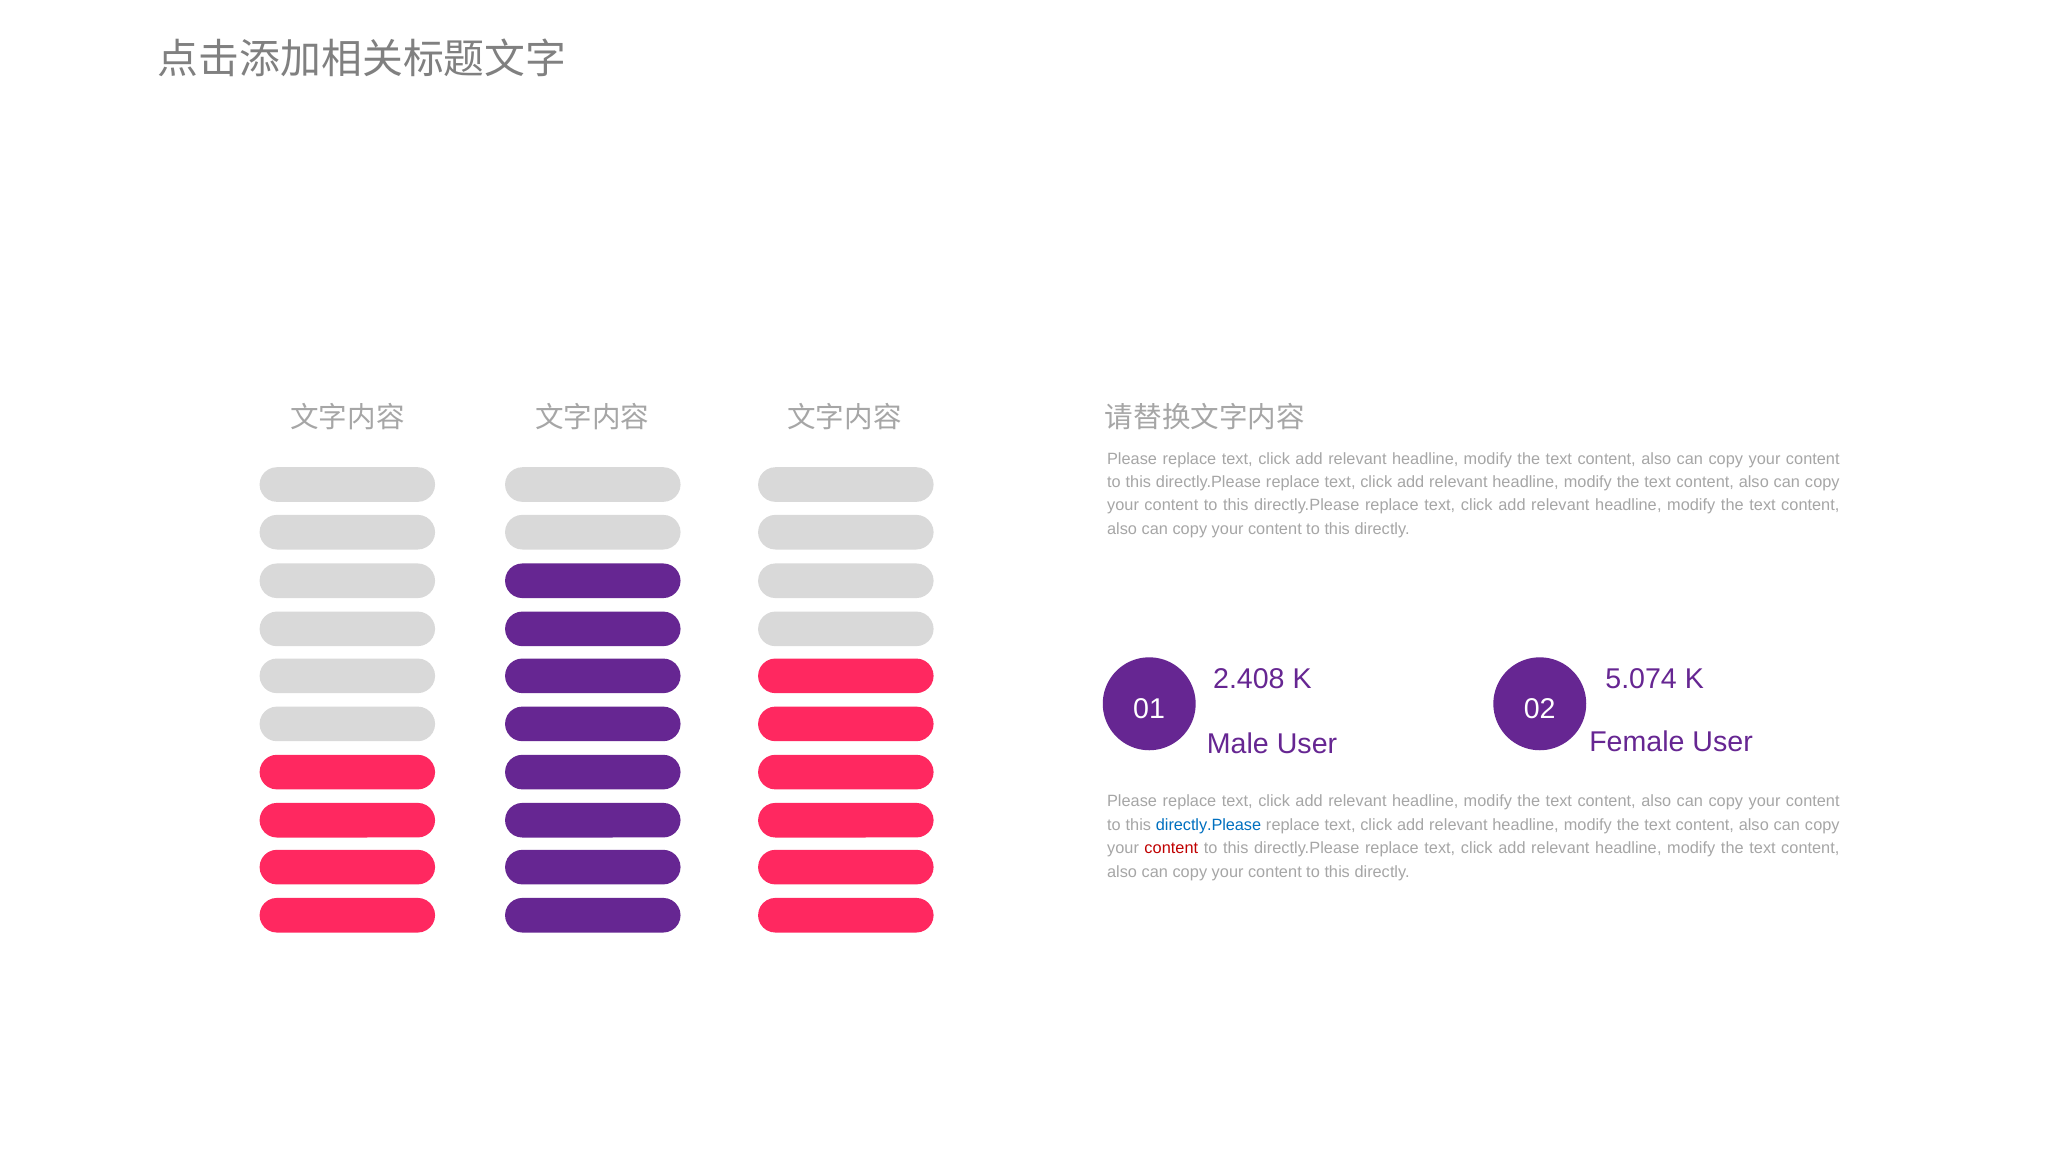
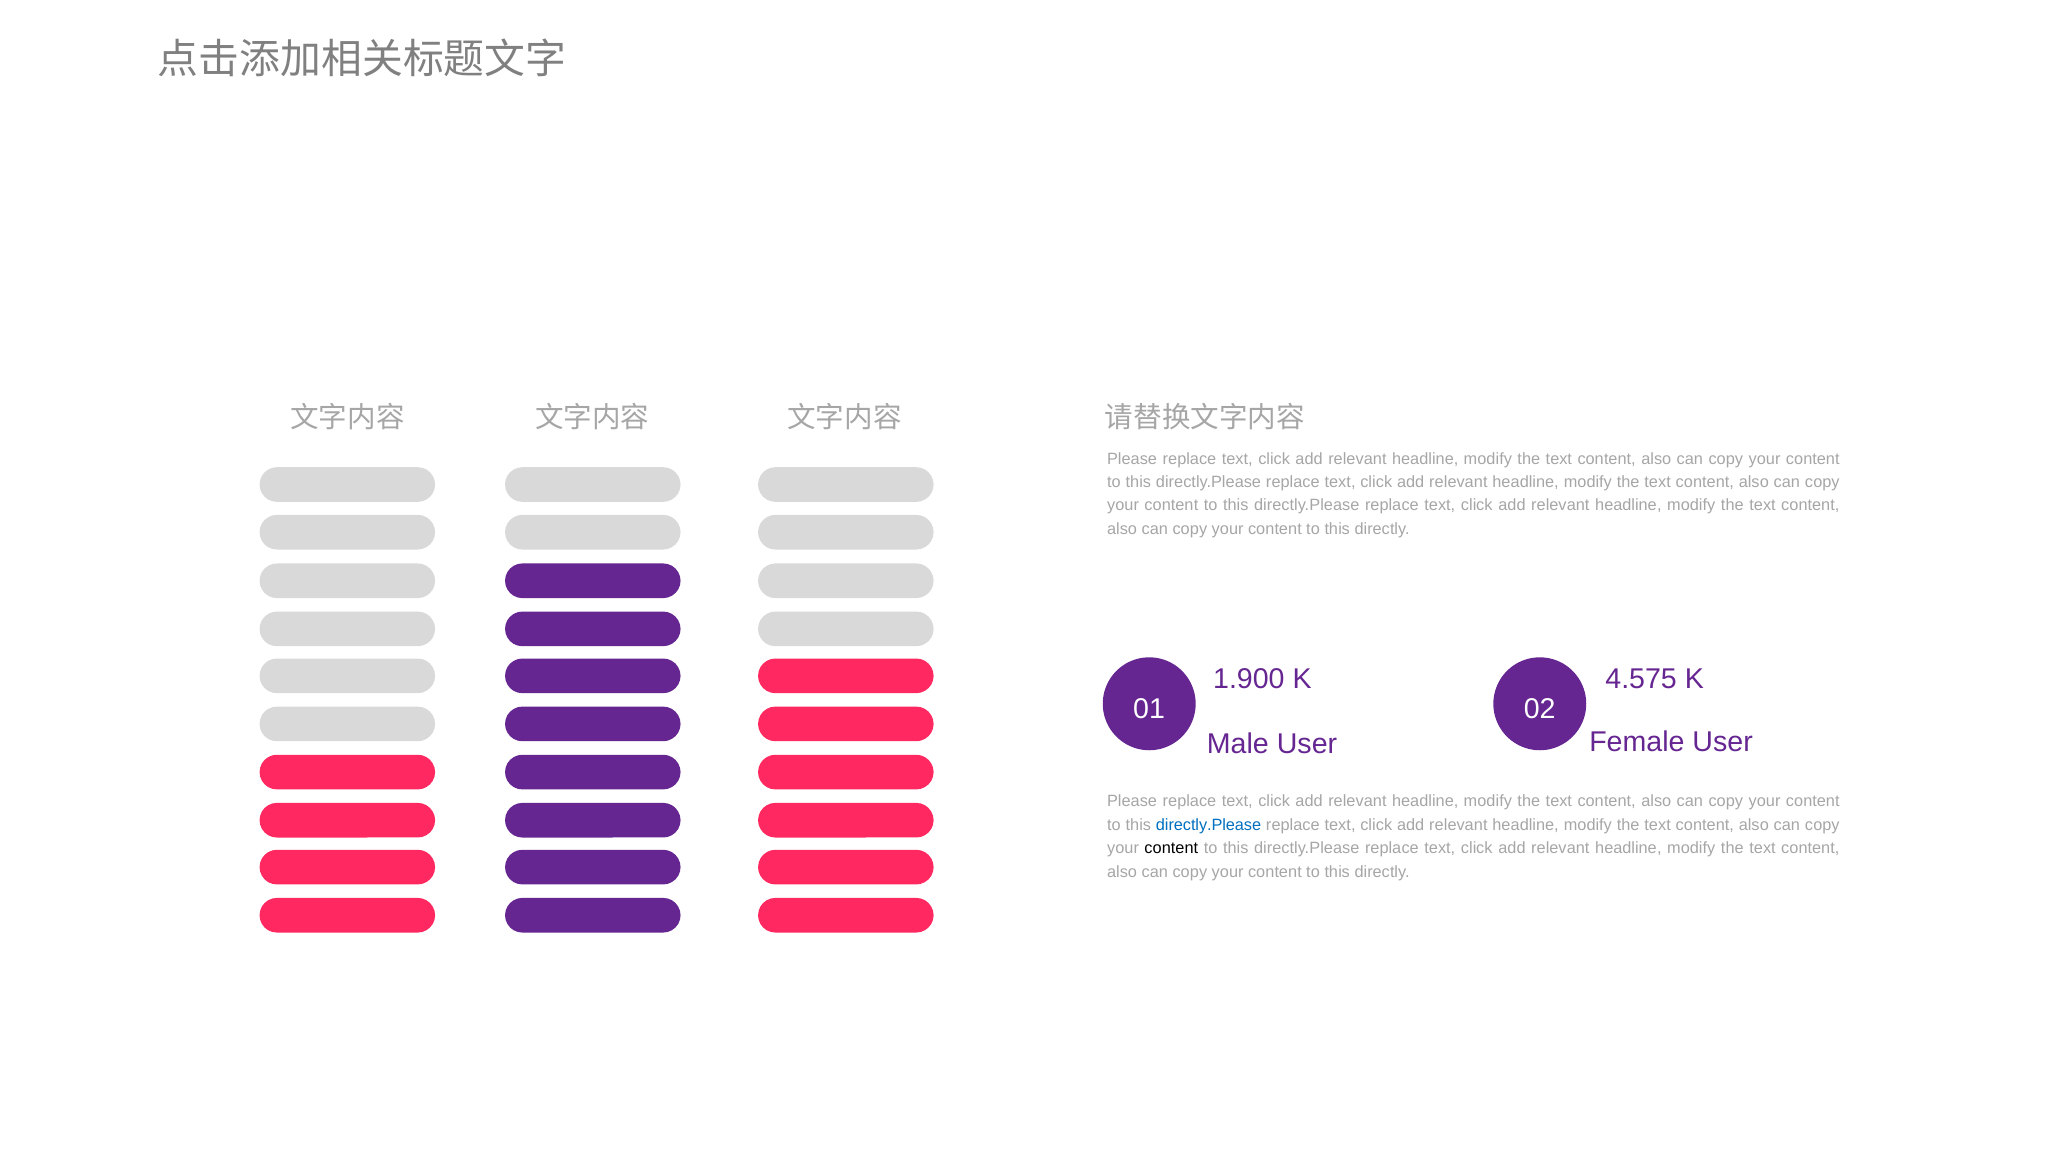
2.408: 2.408 -> 1.900 (1249, 679)
5.074: 5.074 -> 4.575 (1641, 679)
content colour: red -> black (1171, 848)
